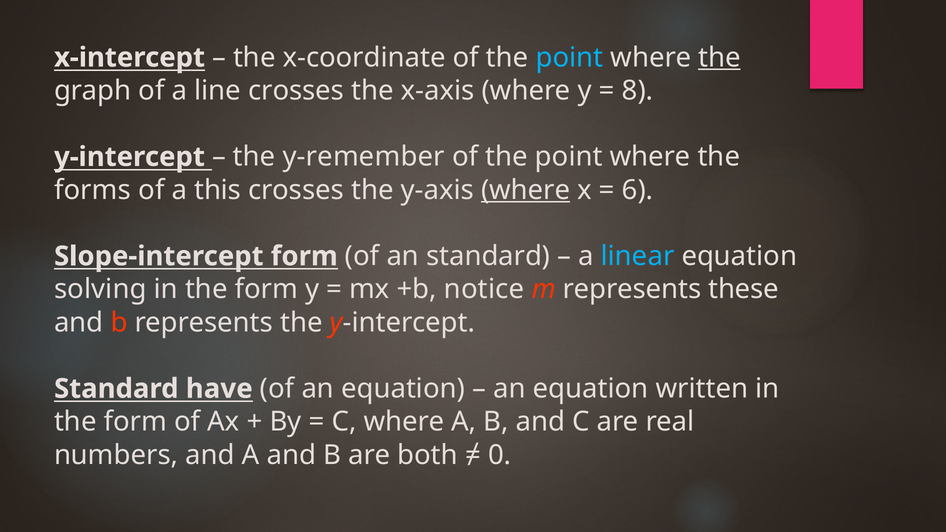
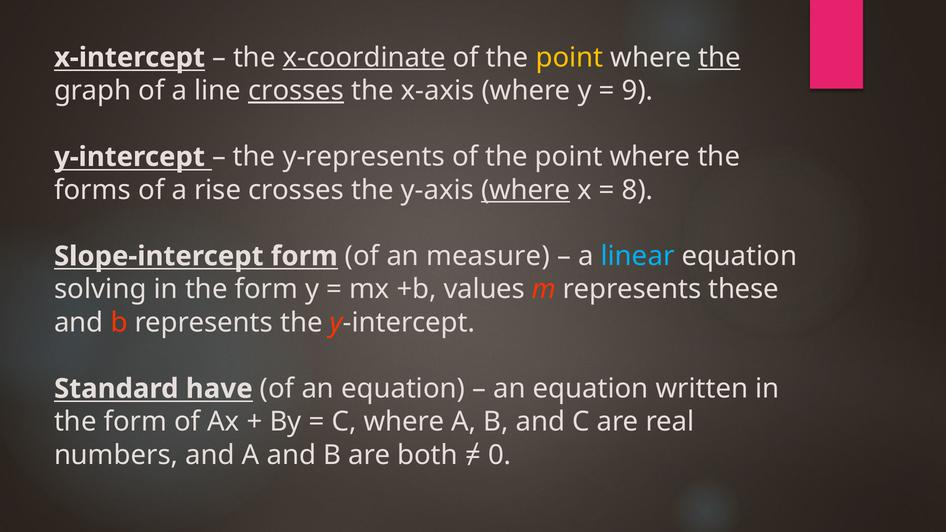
x-coordinate underline: none -> present (364, 58)
point colour: light blue -> yellow (569, 58)
crosses underline: none -> present (296, 91)
8: 8 -> 9 (637, 91)
y-remember: y-remember -> y-represents (364, 157)
this: this -> rise (218, 190)
6: 6 -> 8 (637, 190)
an standard: standard -> measure (488, 256)
notice: notice -> values (484, 289)
